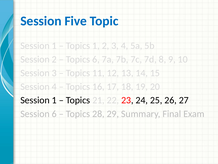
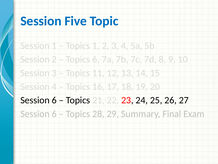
1: 1 -> 6 (54, 100)
